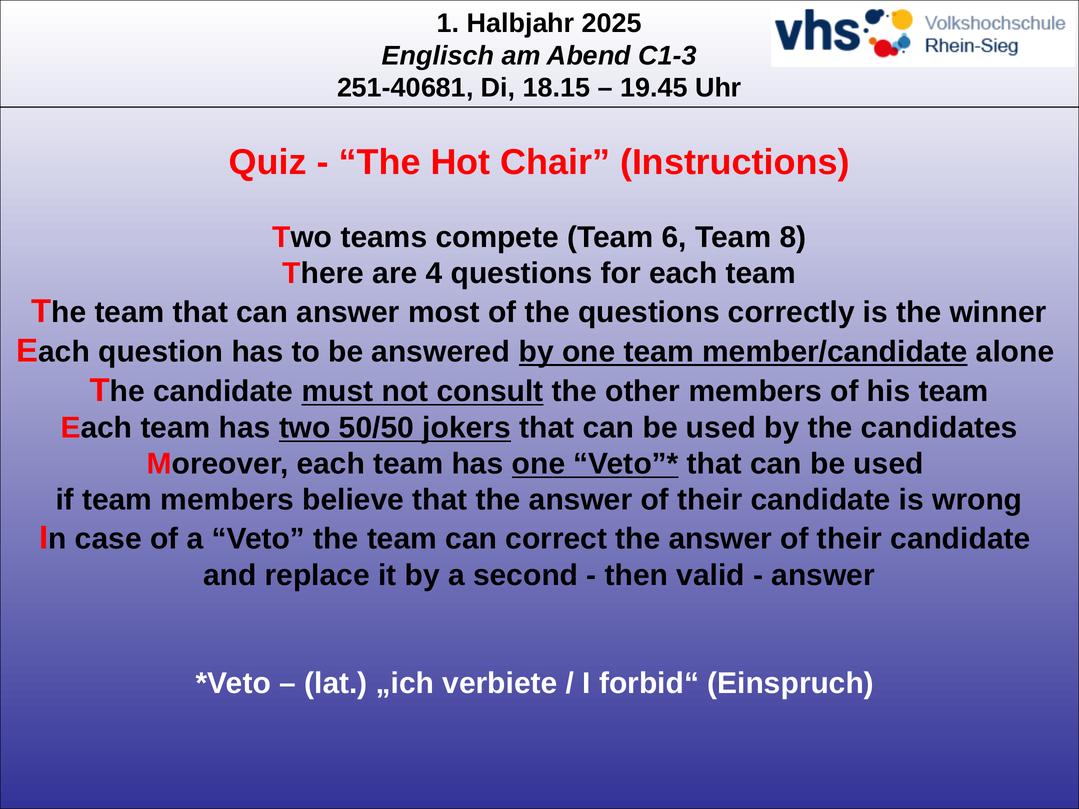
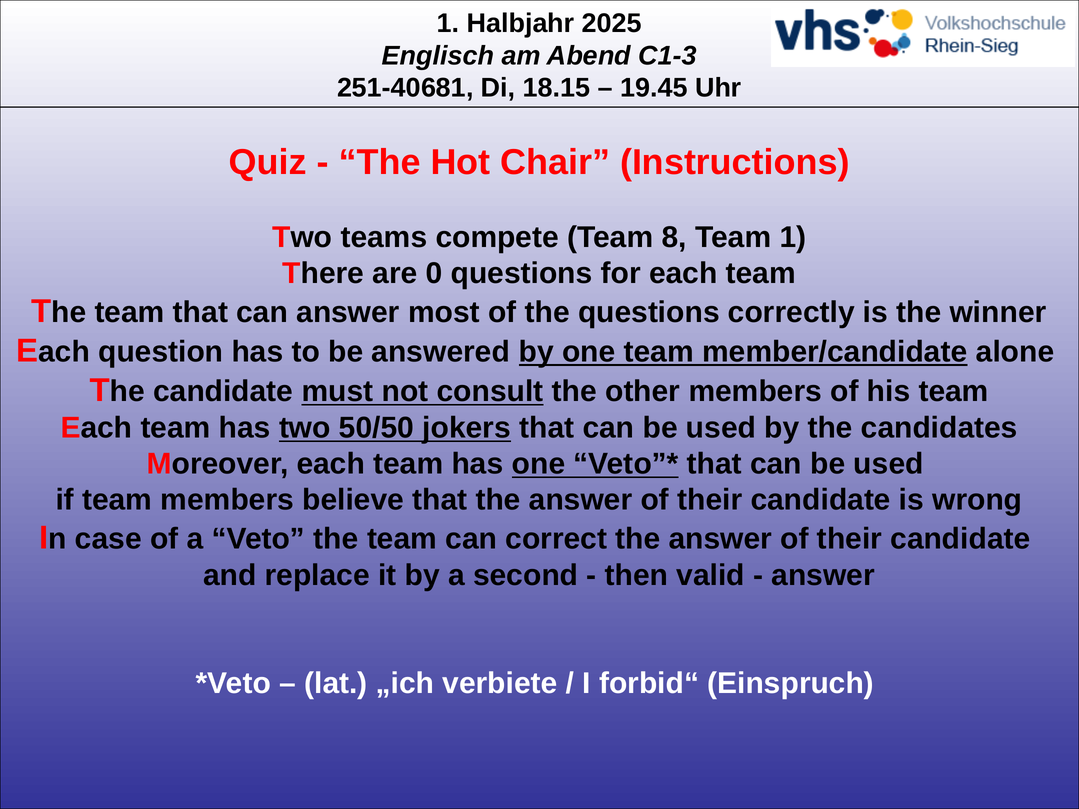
6: 6 -> 8 (674, 237)
Team 8: 8 -> 1 (793, 237)
4: 4 -> 0 (434, 273)
